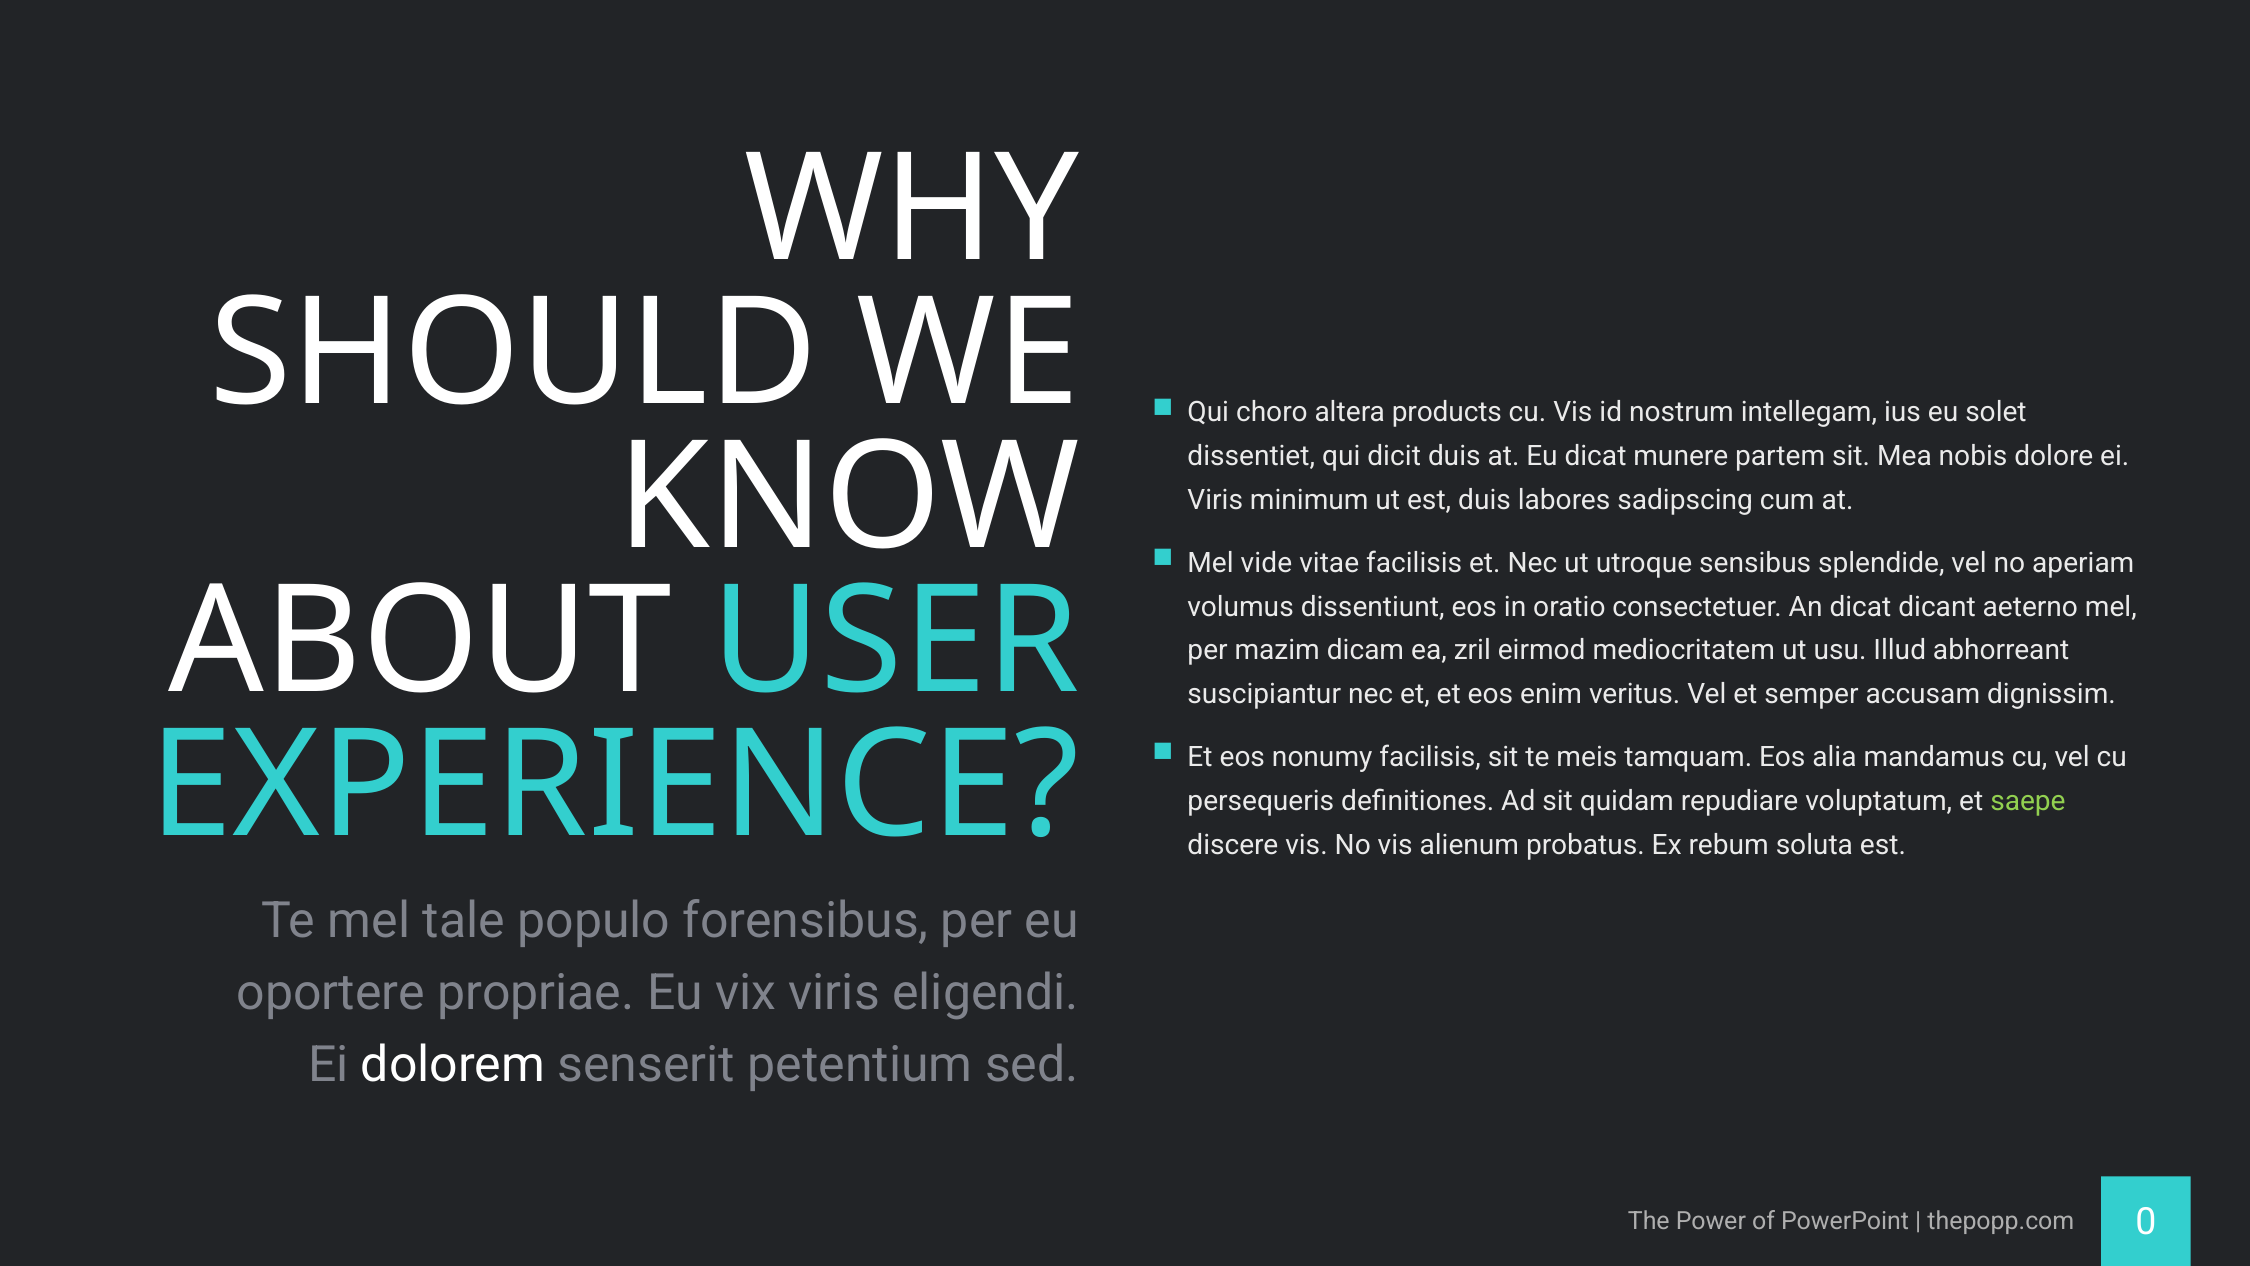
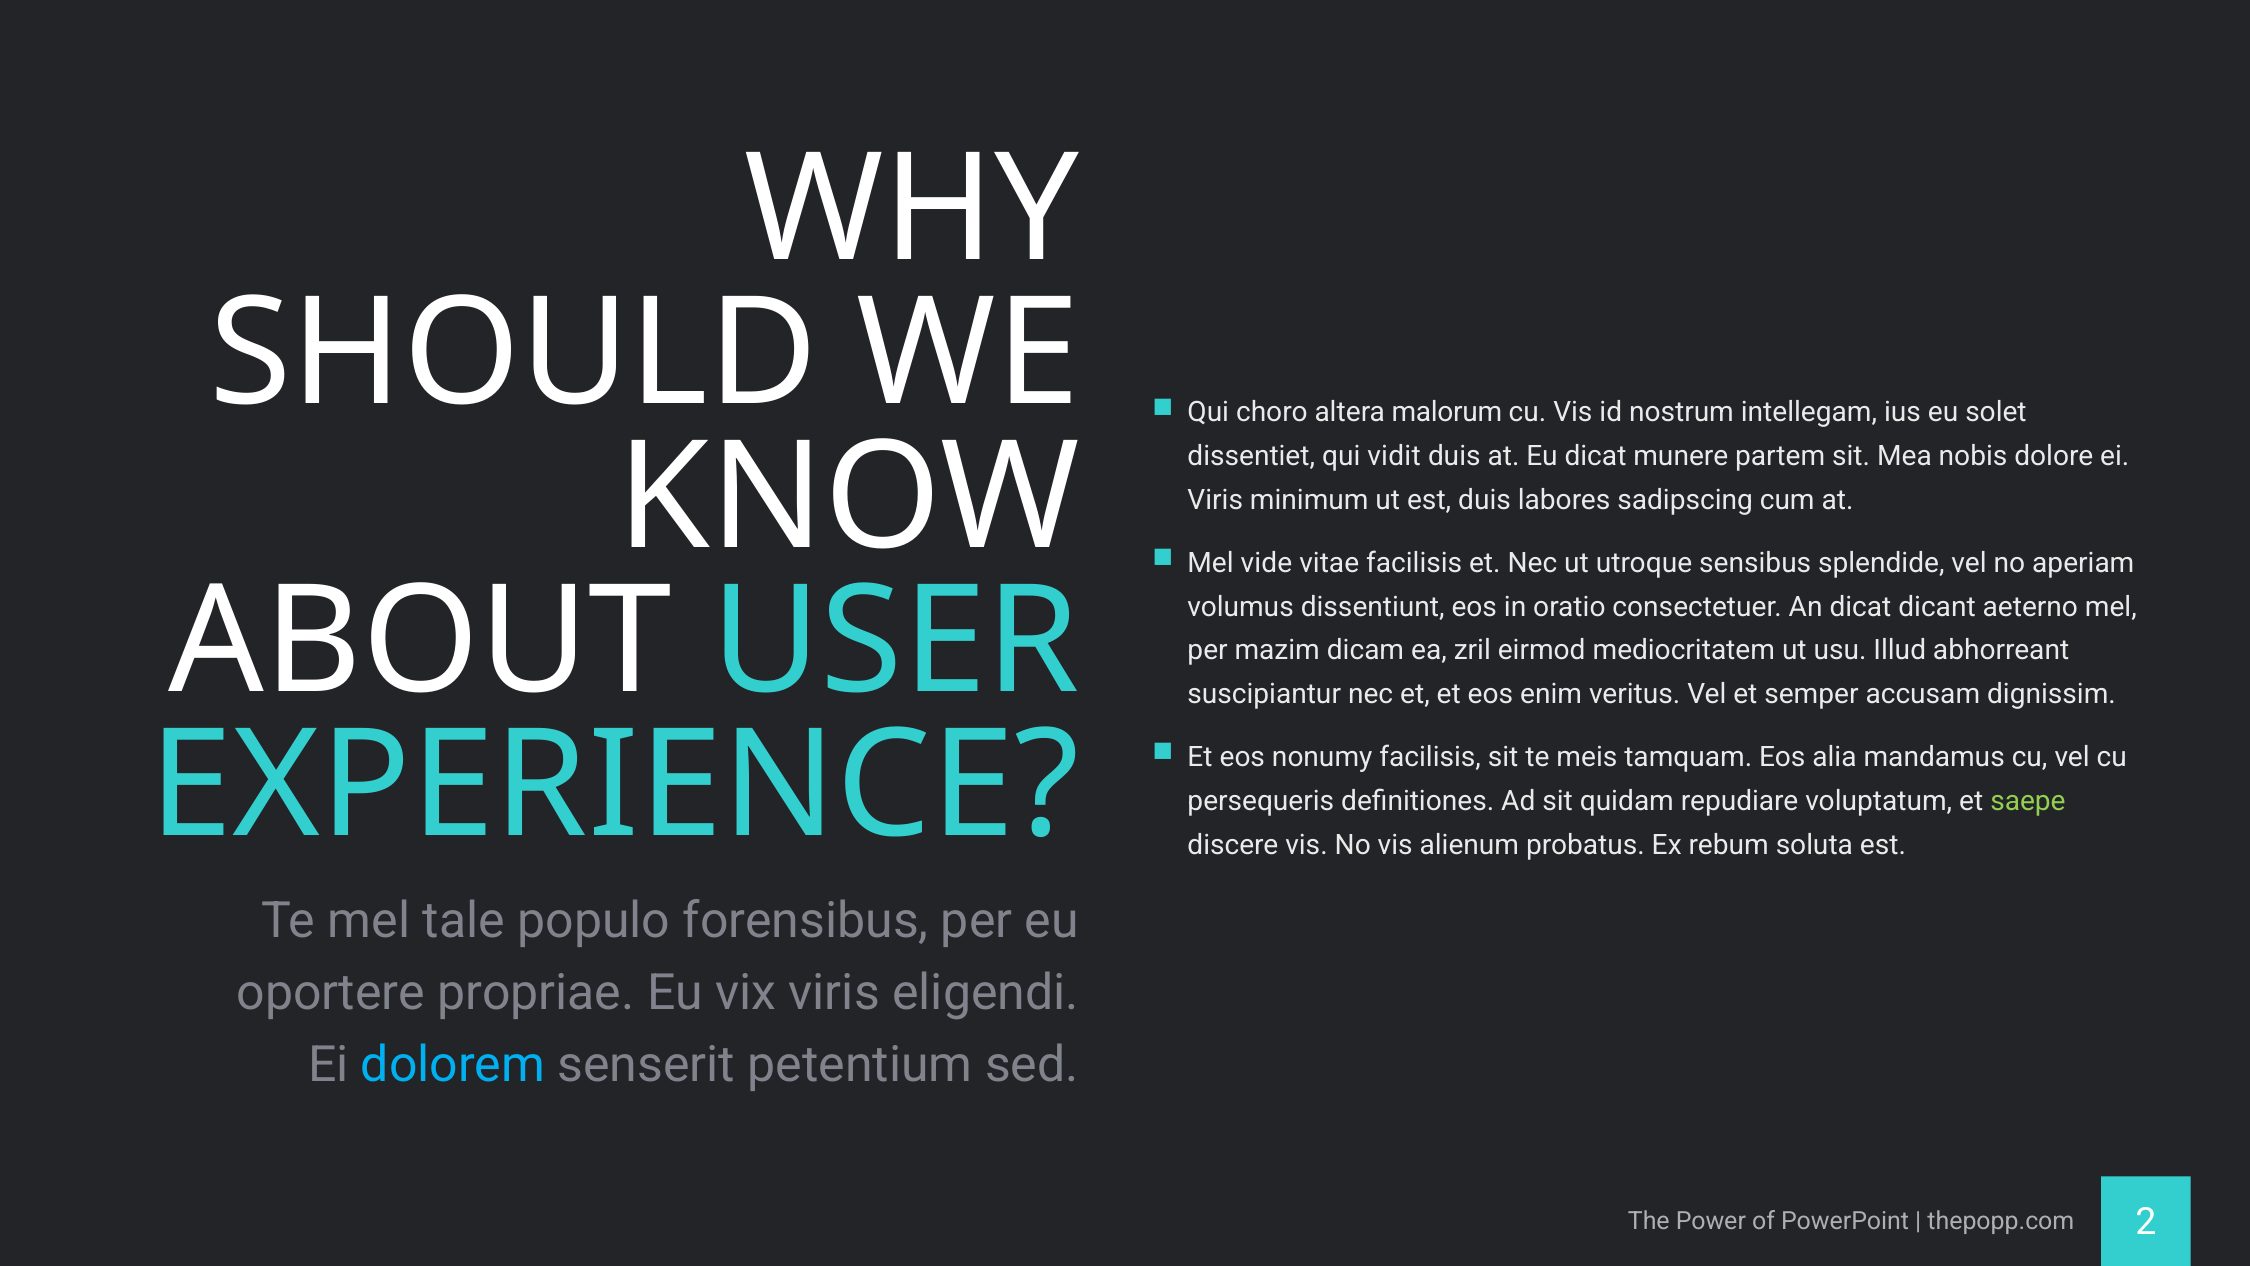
products: products -> malorum (1447, 412)
dicit: dicit -> vidit (1394, 456)
dolorem colour: white -> light blue (453, 1065)
0: 0 -> 2 (2146, 1222)
